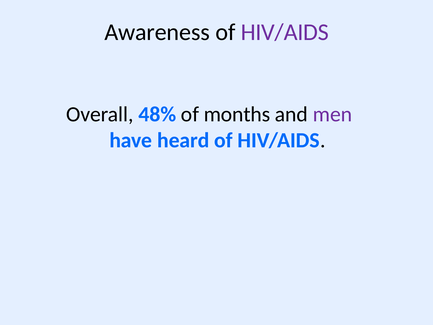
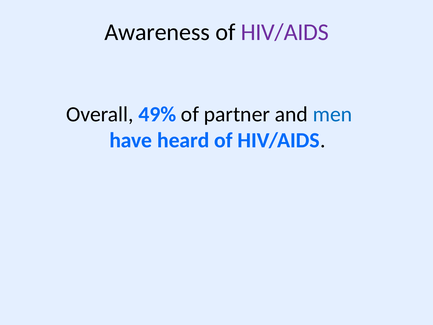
48%: 48% -> 49% (157, 114)
months: months -> partner (237, 114)
men colour: purple -> blue (333, 114)
